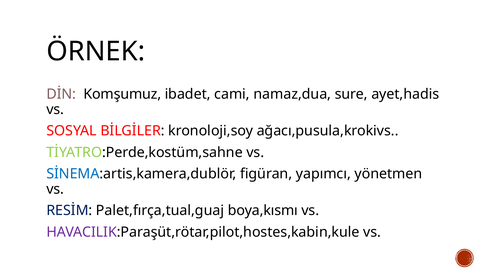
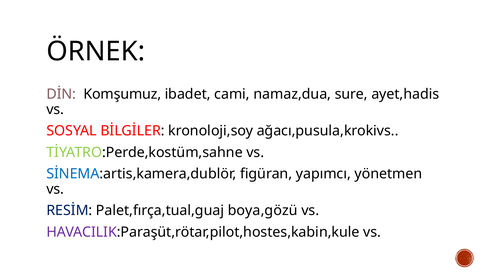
boya,kısmı: boya,kısmı -> boya,gözü (263, 211)
